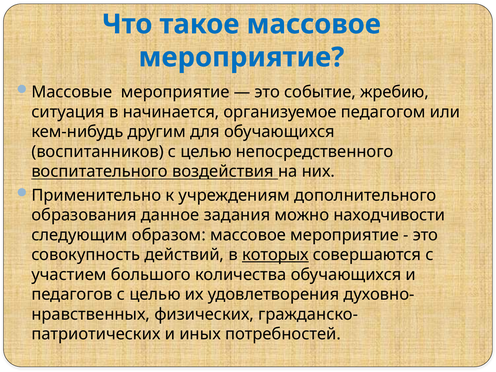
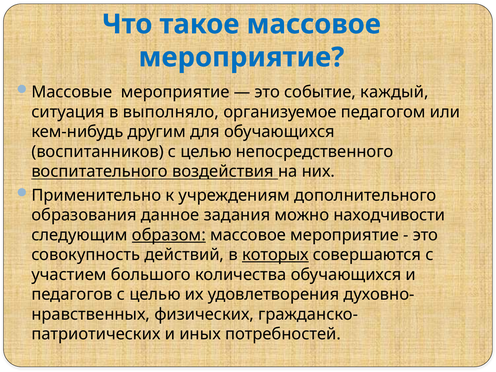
жребию: жребию -> каждый (394, 92)
начинается: начинается -> выполняло (171, 112)
образом underline: none -> present (169, 235)
